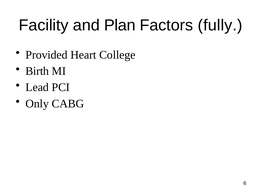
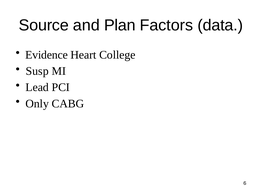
Facility: Facility -> Source (44, 25)
fully: fully -> data (220, 25)
Provided: Provided -> Evidence (47, 55)
Birth: Birth -> Susp (37, 71)
